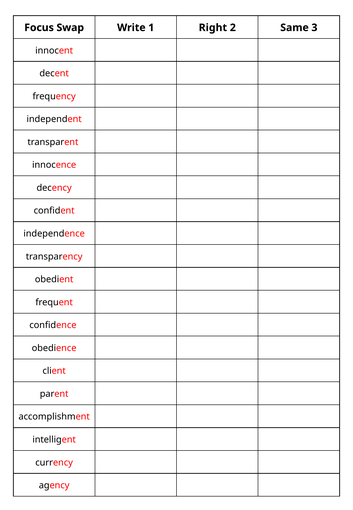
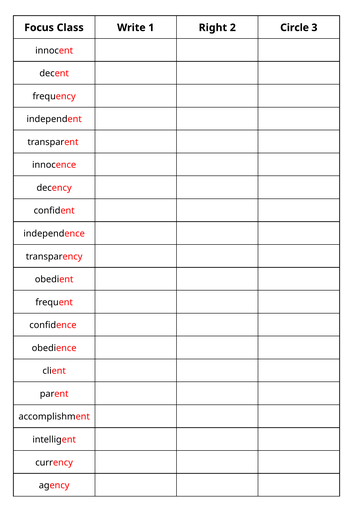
Swap: Swap -> Class (70, 28)
Same: Same -> Circle (295, 28)
